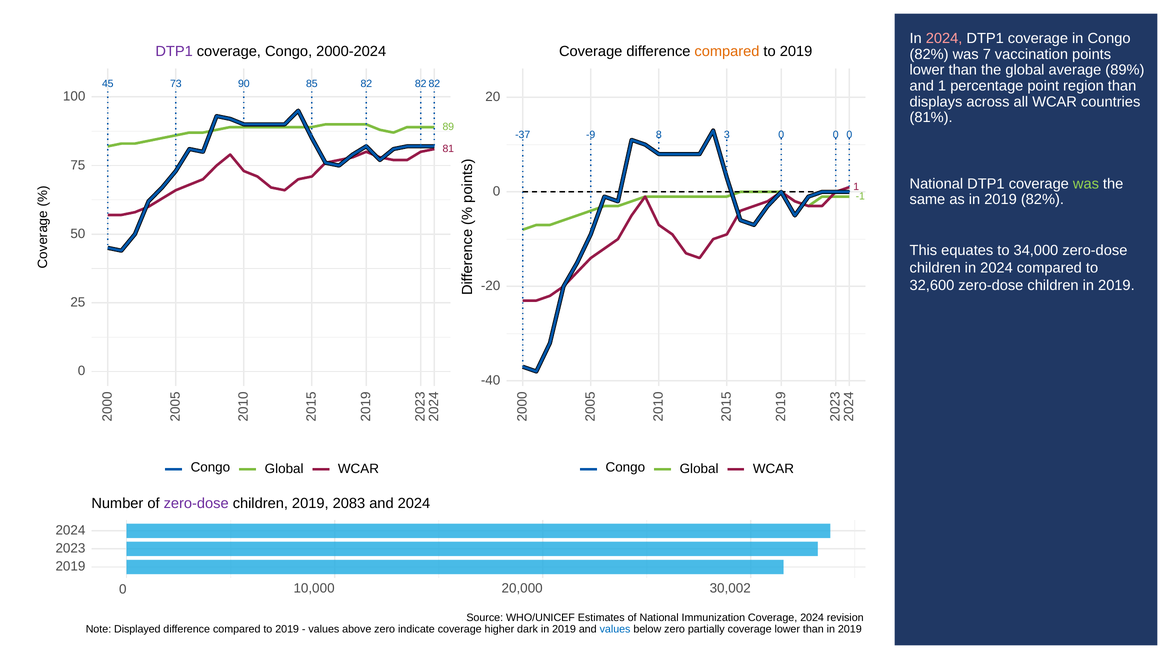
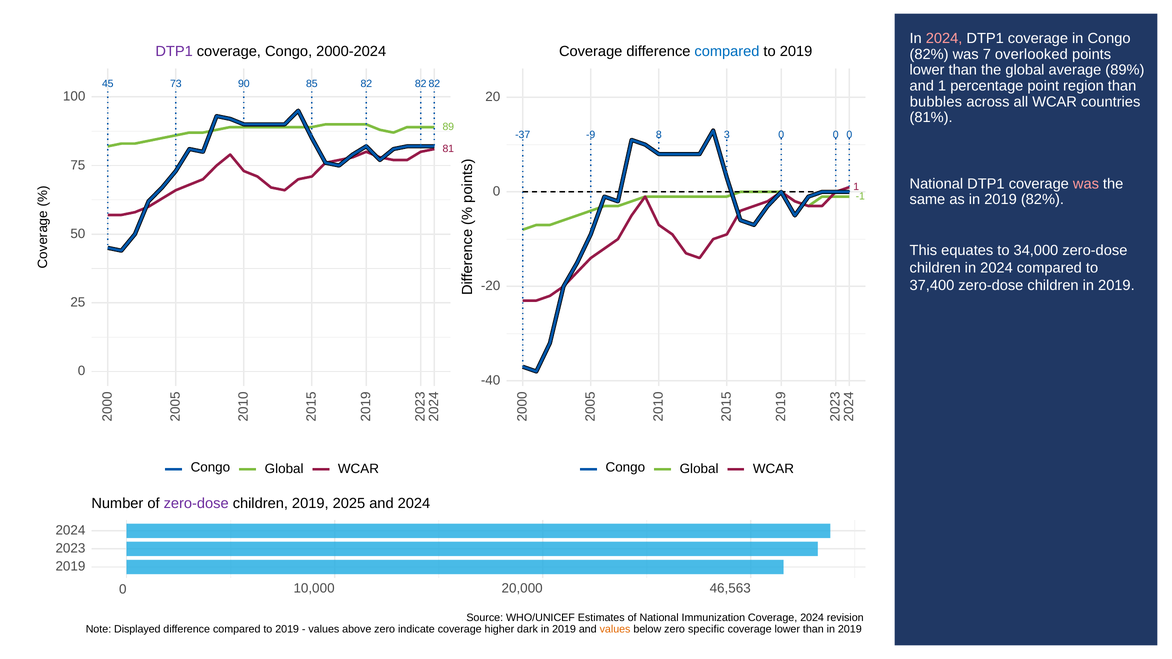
compared colour: orange -> blue (727, 52)
vaccination: vaccination -> overlooked (1031, 54)
displays: displays -> bubbles (936, 102)
was colour: light green -> pink (1086, 184)
32,600: 32,600 -> 37,400 (932, 286)
2083: 2083 -> 2025 (349, 504)
30,002: 30,002 -> 46,563 (730, 589)
values colour: blue -> orange (615, 629)
partially: partially -> specific (706, 629)
